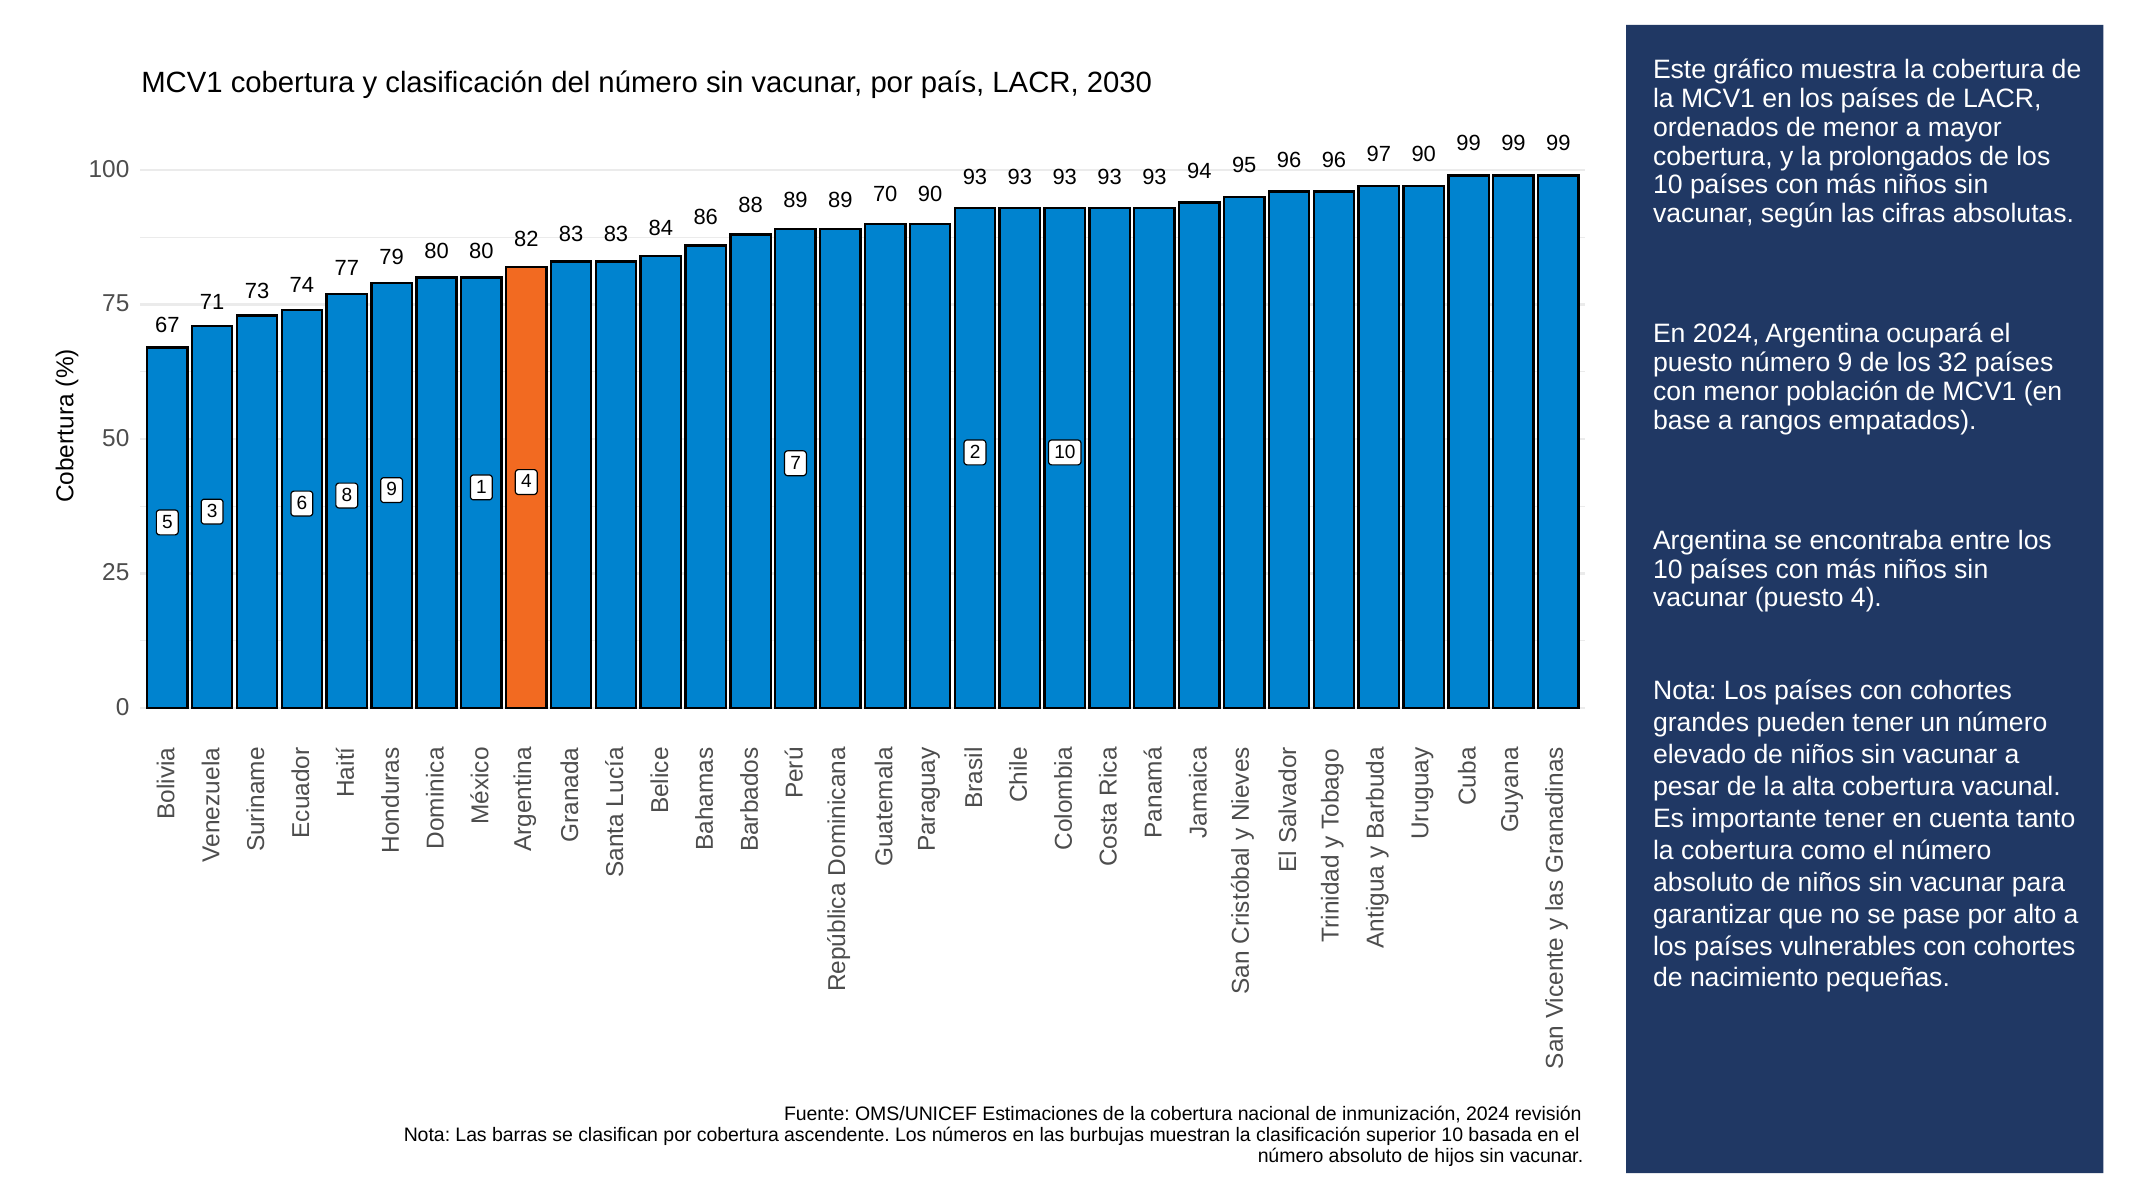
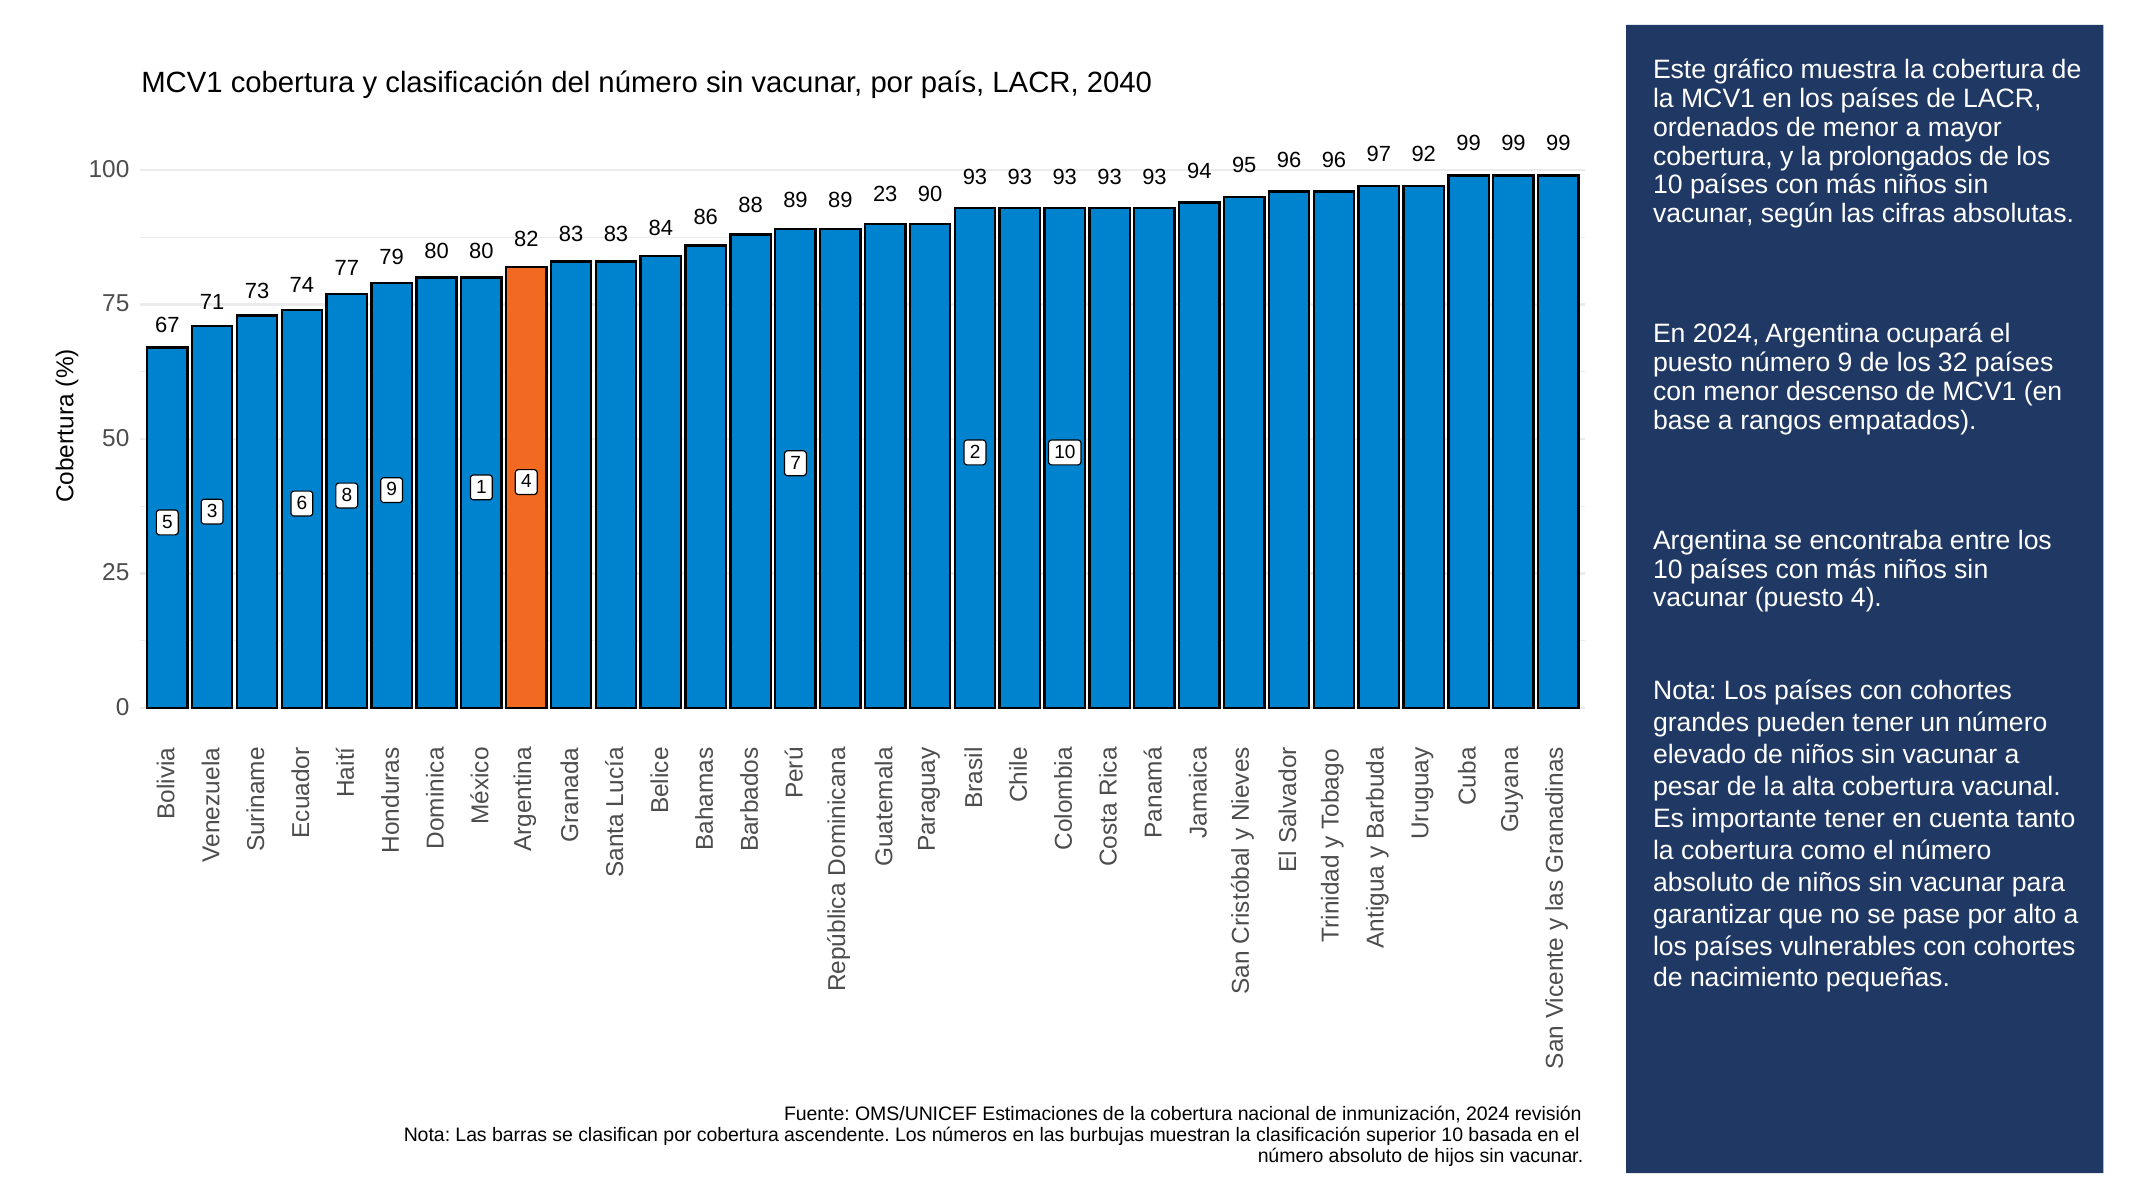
2030: 2030 -> 2040 (1119, 82)
96 90: 90 -> 92 (1424, 154)
70: 70 -> 23 (885, 194)
población: población -> descenso (1842, 392)
